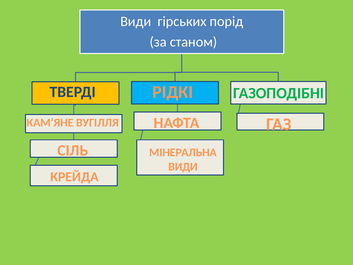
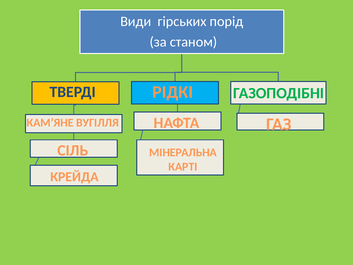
ВИДИ: ВИДИ -> КАРТІ (183, 167)
